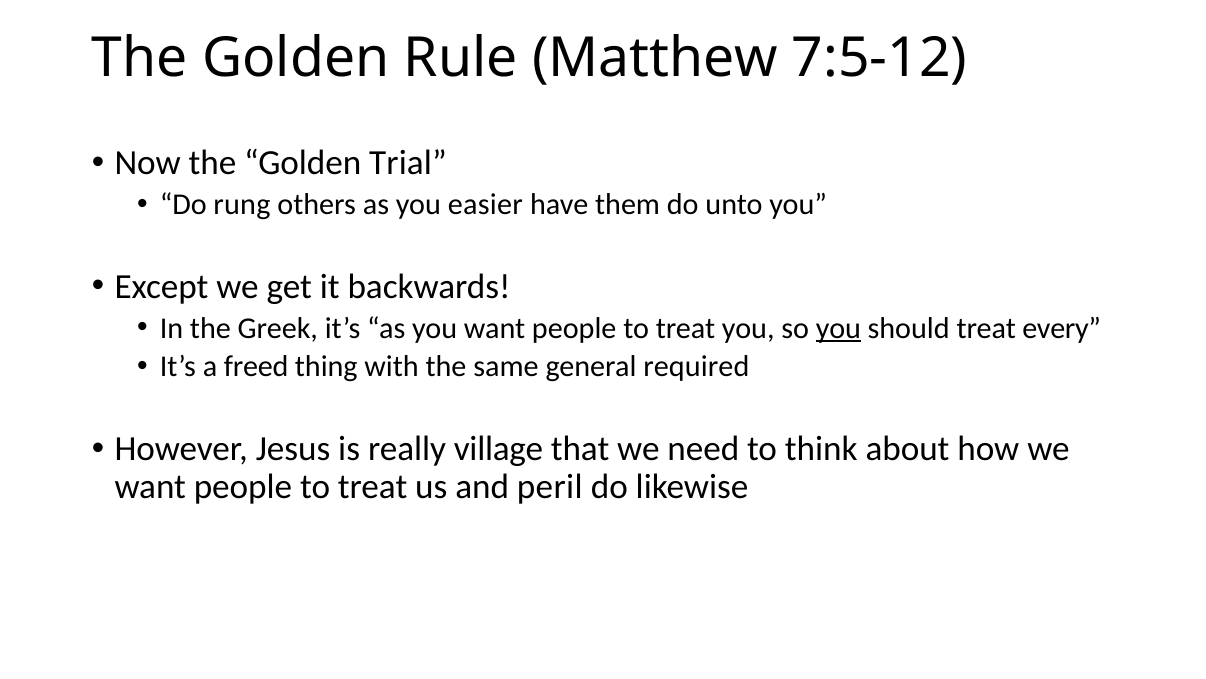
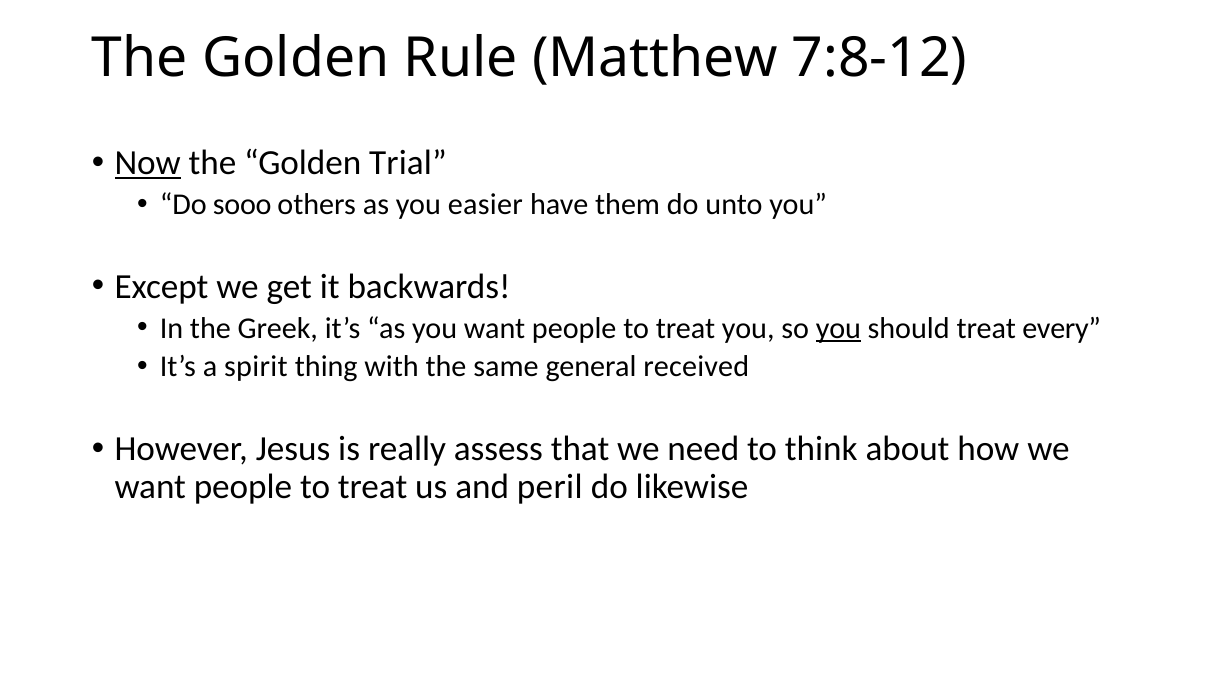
7:5-12: 7:5-12 -> 7:8-12 (880, 58)
Now underline: none -> present (148, 163)
rung: rung -> sooo (242, 204)
freed: freed -> spirit (256, 367)
required: required -> received (696, 367)
village: village -> assess (498, 449)
